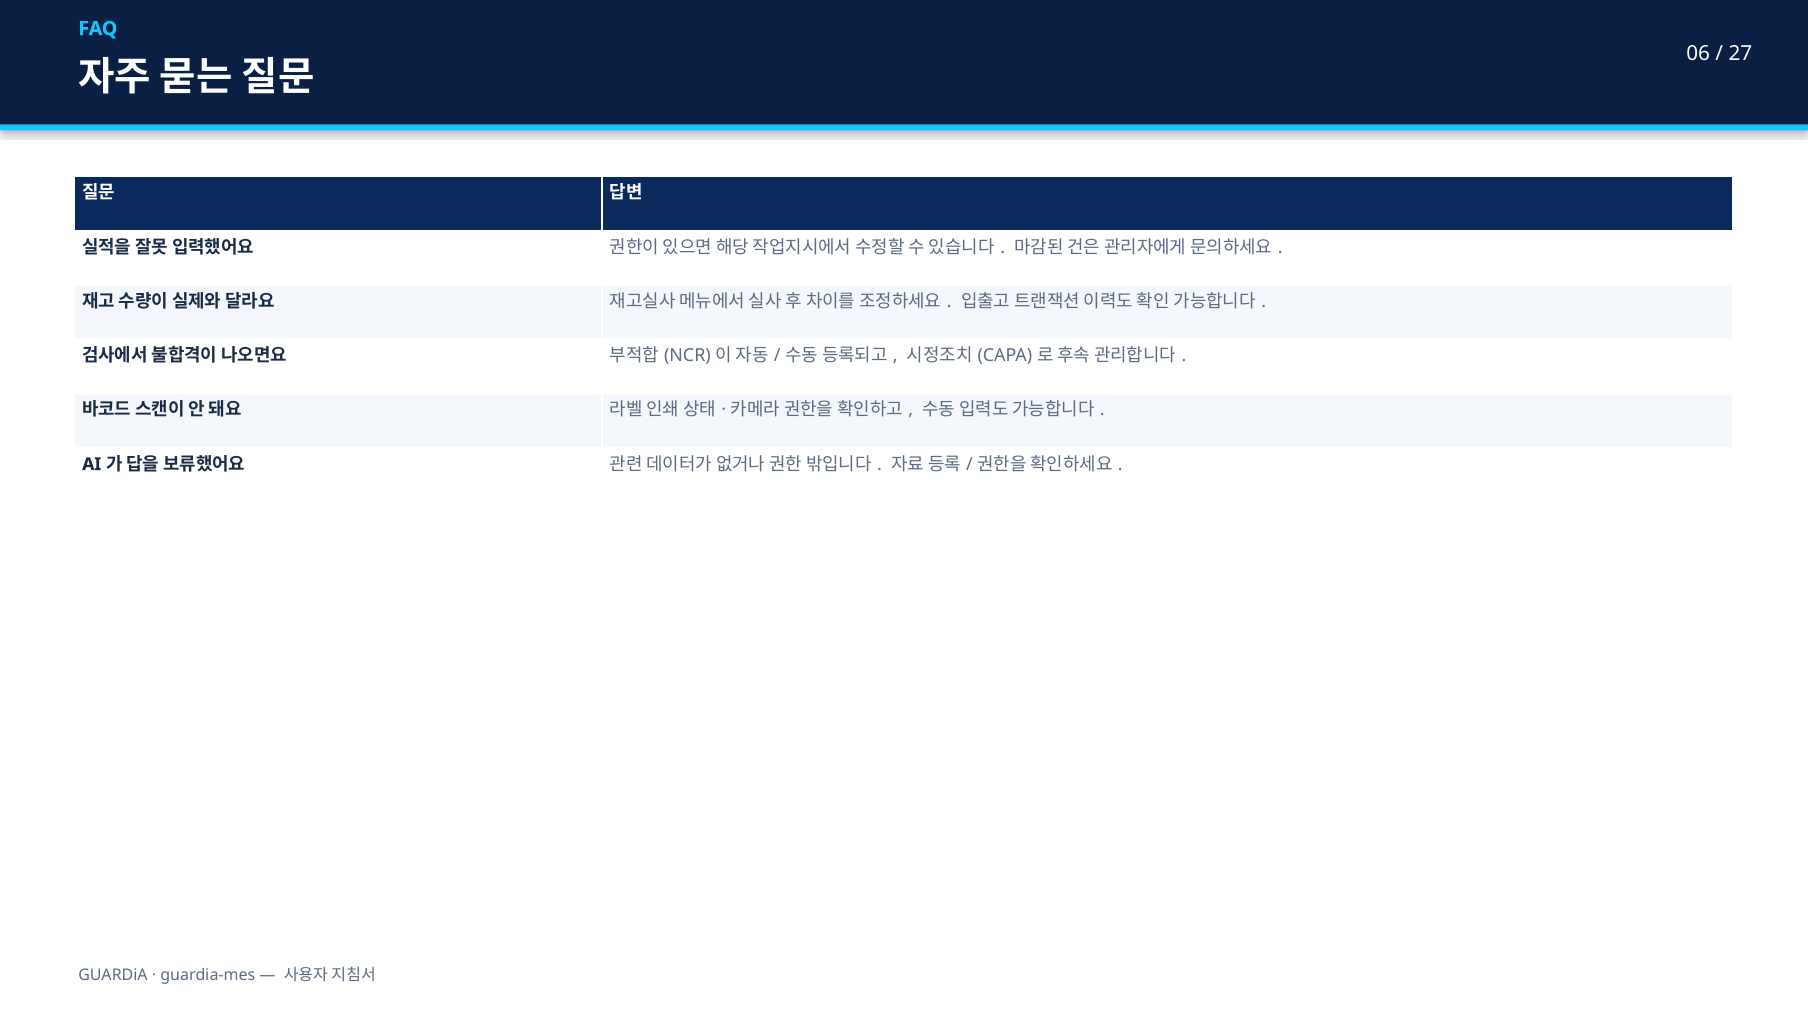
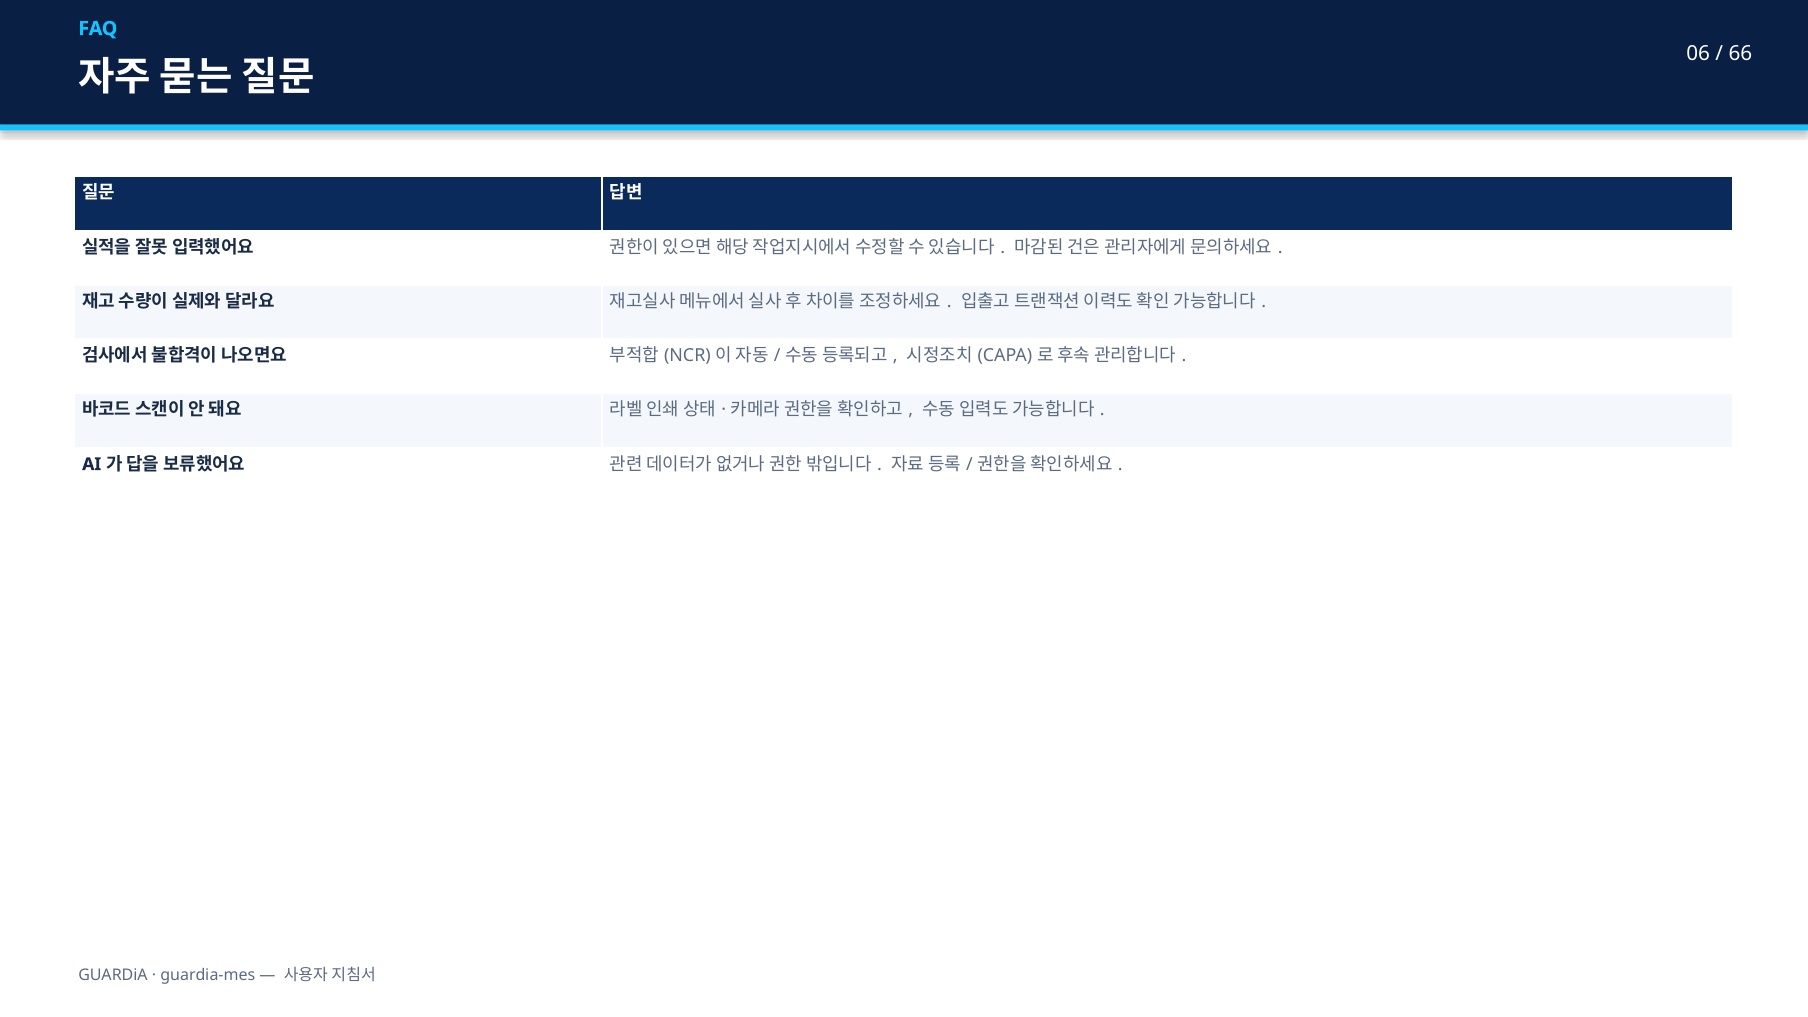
27: 27 -> 66 (1740, 54)
